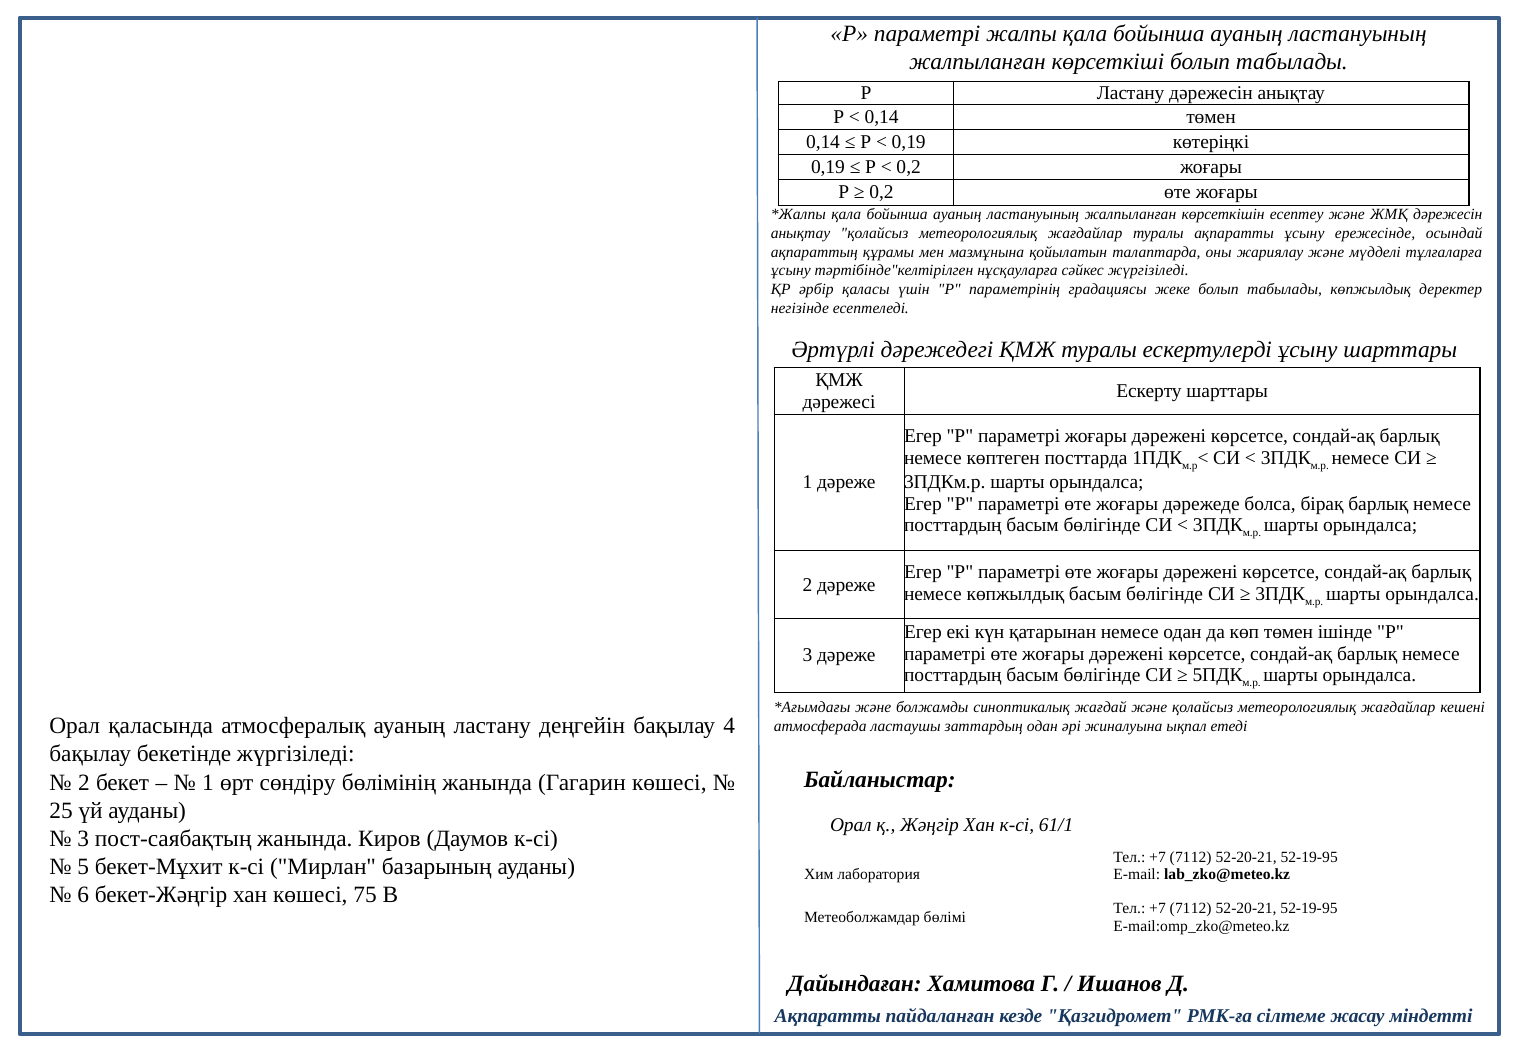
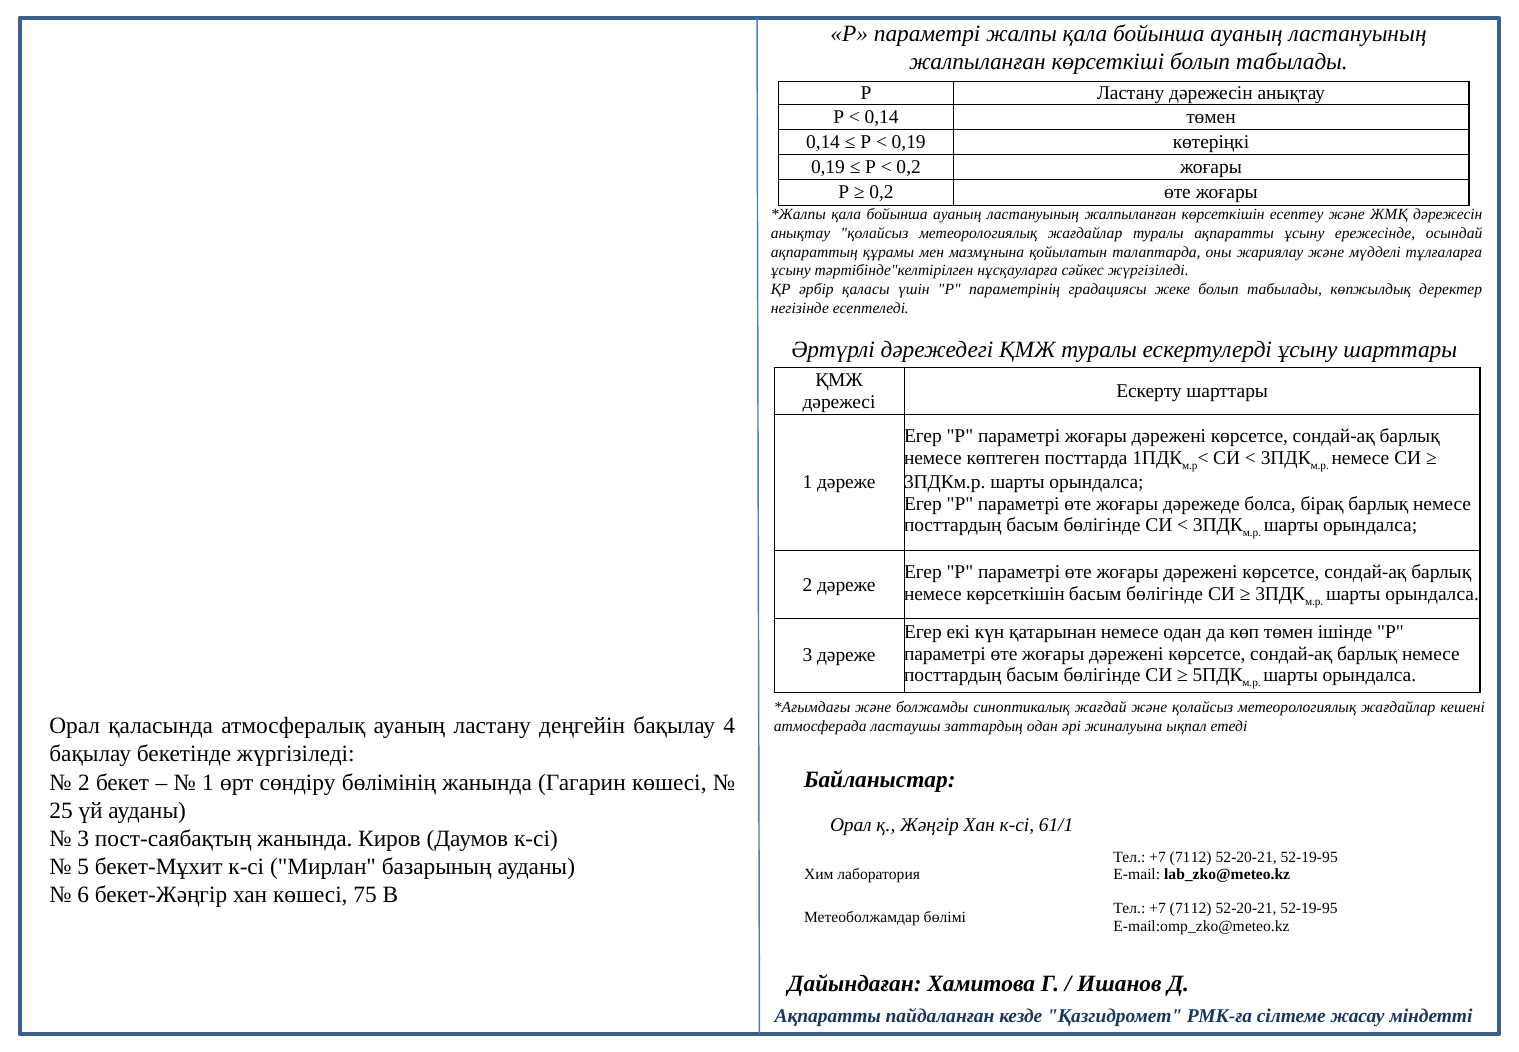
немесе көпжылдық: көпжылдық -> көрсеткішін (1016, 594)
